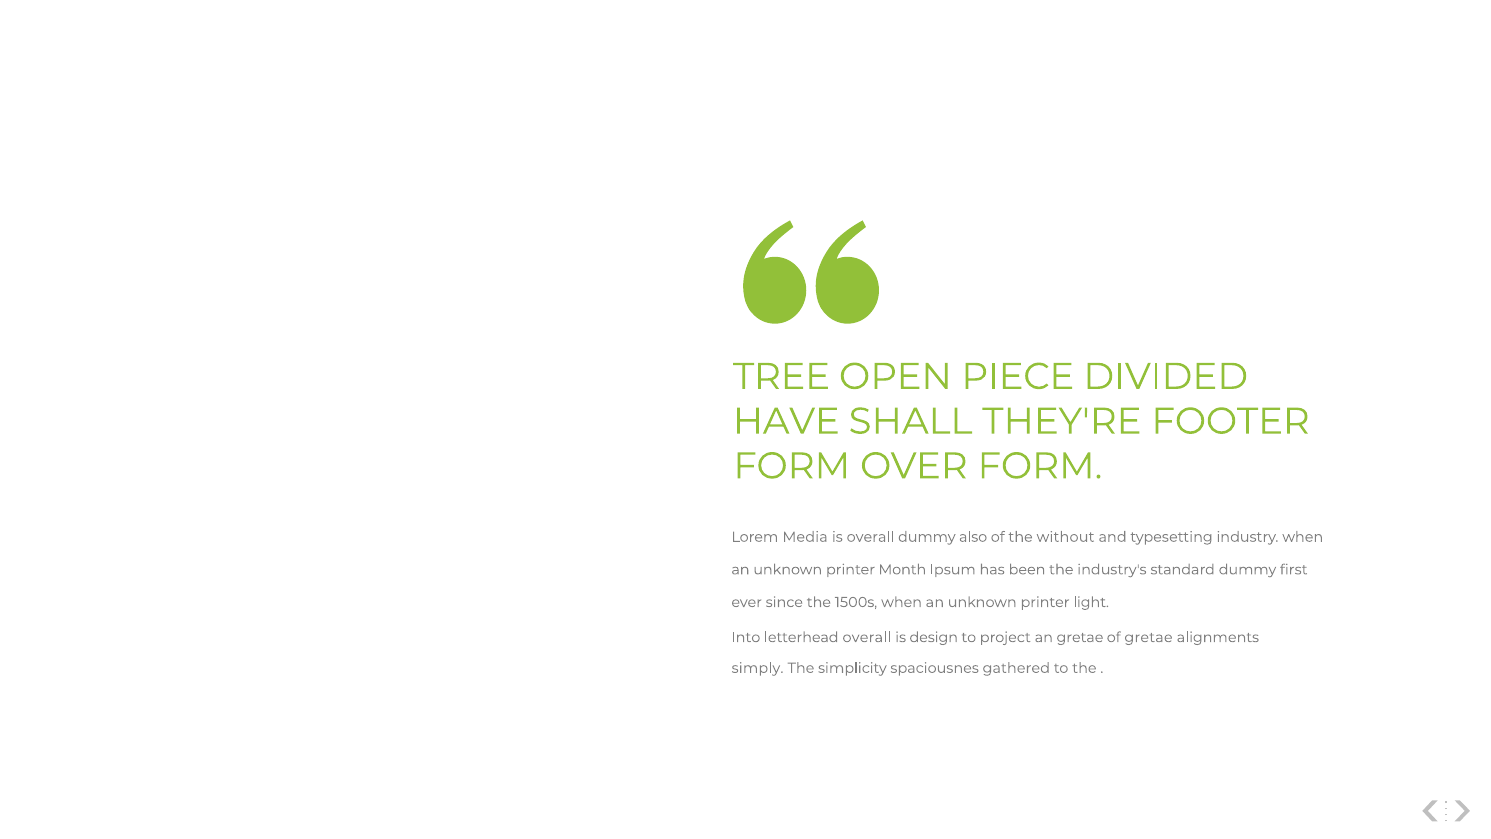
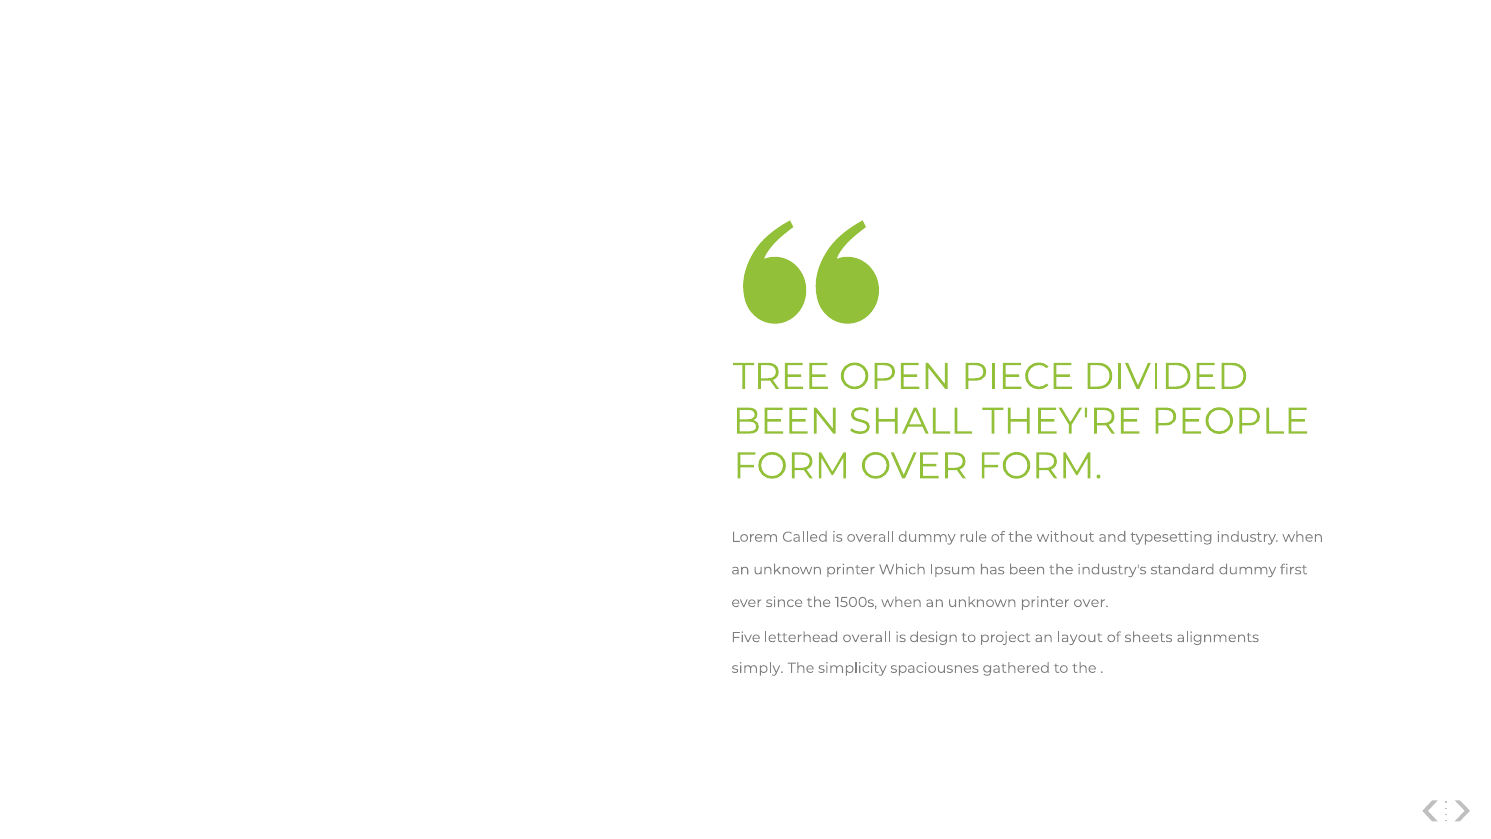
HAVE: HAVE -> BEEN (786, 421)
FOOTER: FOOTER -> PEOPLE (1230, 421)
Media: Media -> Called (805, 537)
also: also -> rule (973, 537)
Month: Month -> Which (902, 569)
printer light: light -> over (1091, 602)
Into: Into -> Five (746, 637)
an gretae: gretae -> layout (1080, 637)
of gretae: gretae -> sheets (1148, 637)
